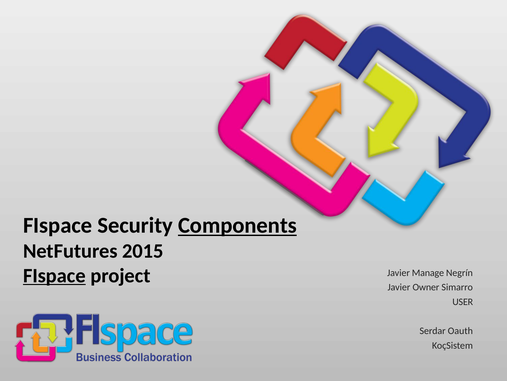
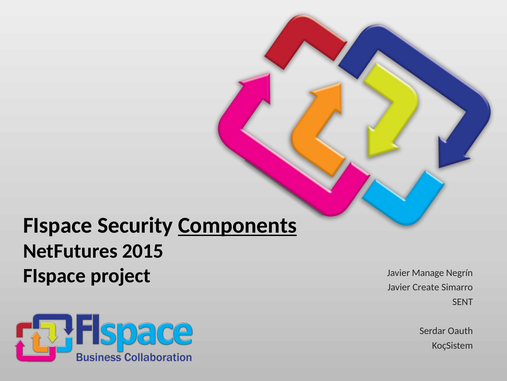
FIspace underline: present -> none (54, 275)
Owner: Owner -> Create (426, 287)
USER: USER -> SENT (463, 301)
